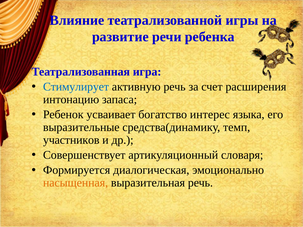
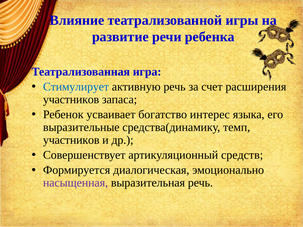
интонацию: интонацию -> участников (71, 100)
словаря: словаря -> средств (242, 155)
насыщенная colour: orange -> purple (76, 183)
